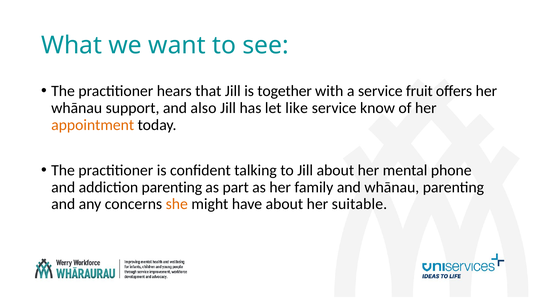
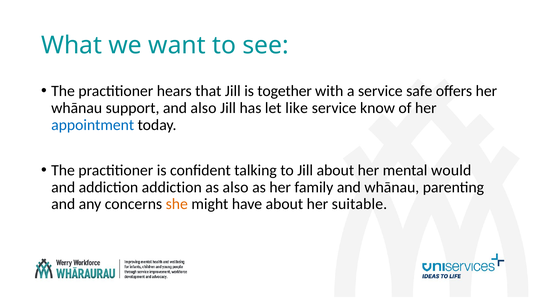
fruit: fruit -> safe (419, 91)
appointment colour: orange -> blue (93, 125)
phone: phone -> would (451, 170)
addiction parenting: parenting -> addiction (172, 187)
as part: part -> also (236, 187)
